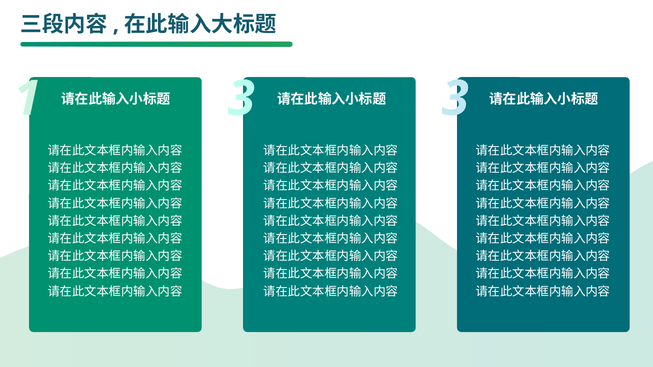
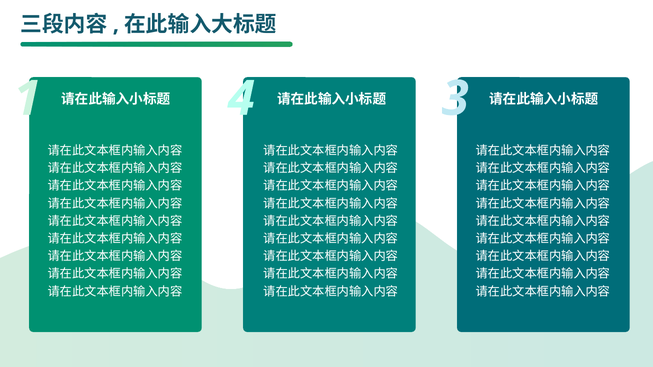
1 3: 3 -> 4 (241, 99)
